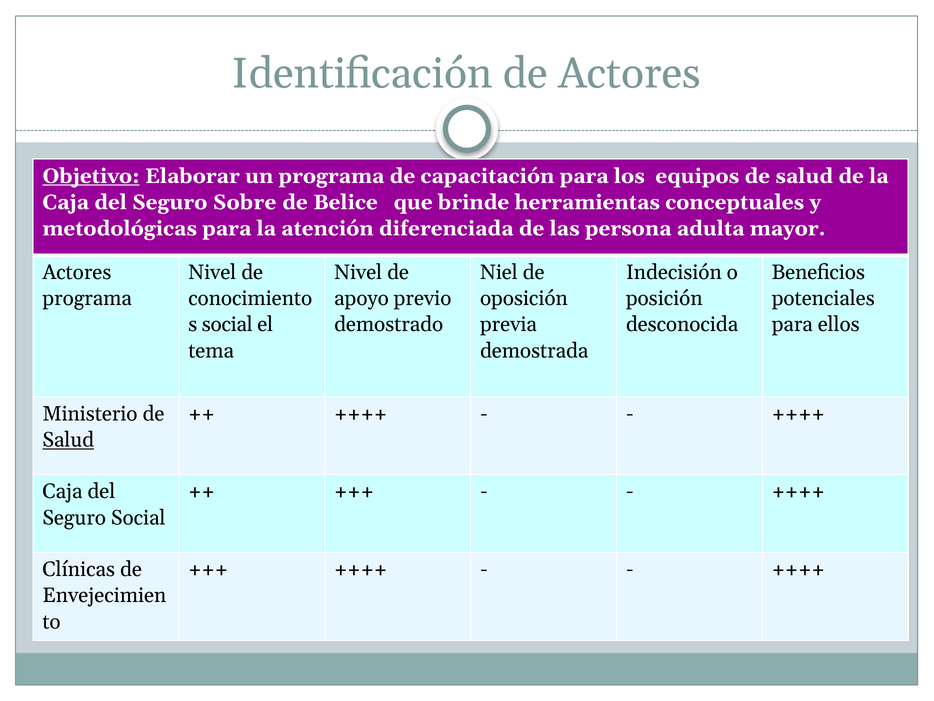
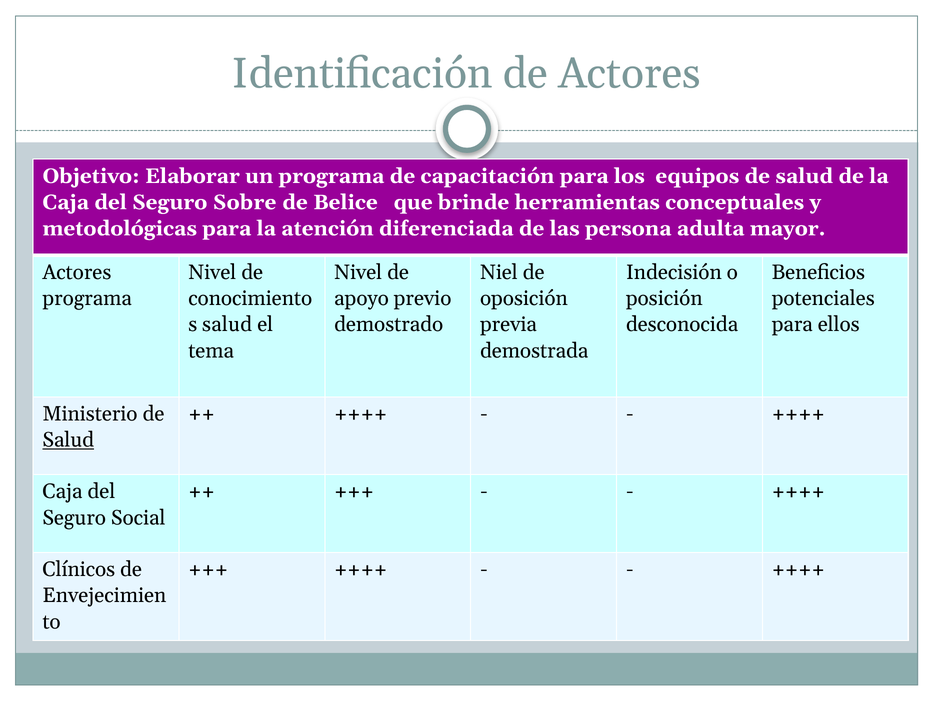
Objetivo underline: present -> none (91, 176)
social: social -> salud (227, 324)
Clínicas: Clínicas -> Clínicos (79, 569)
